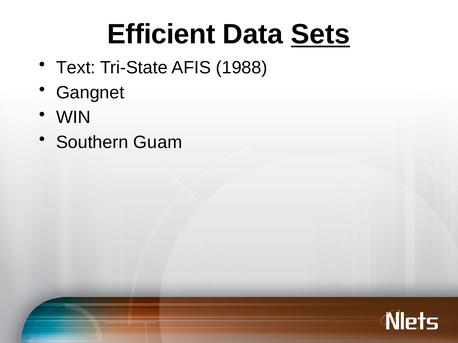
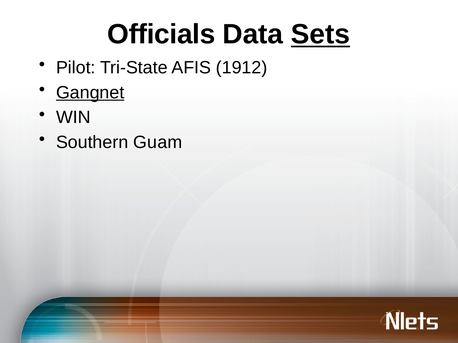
Efficient: Efficient -> Officials (161, 34)
Text: Text -> Pilot (76, 68)
1988: 1988 -> 1912 (242, 68)
Gangnet underline: none -> present (90, 93)
